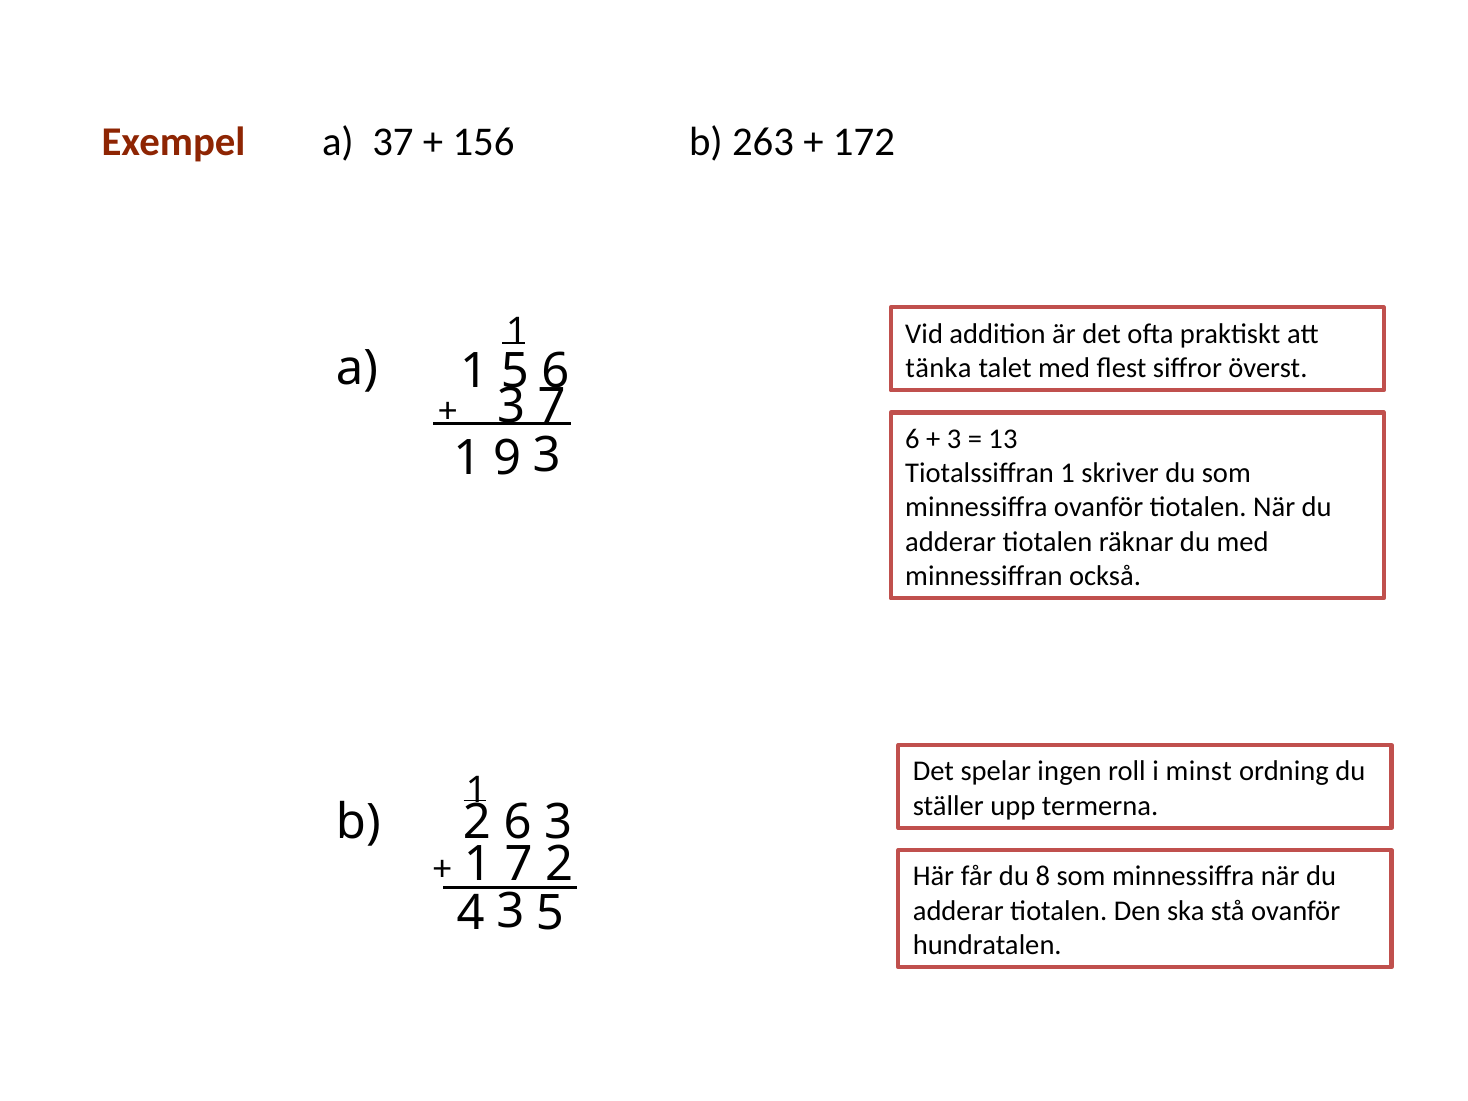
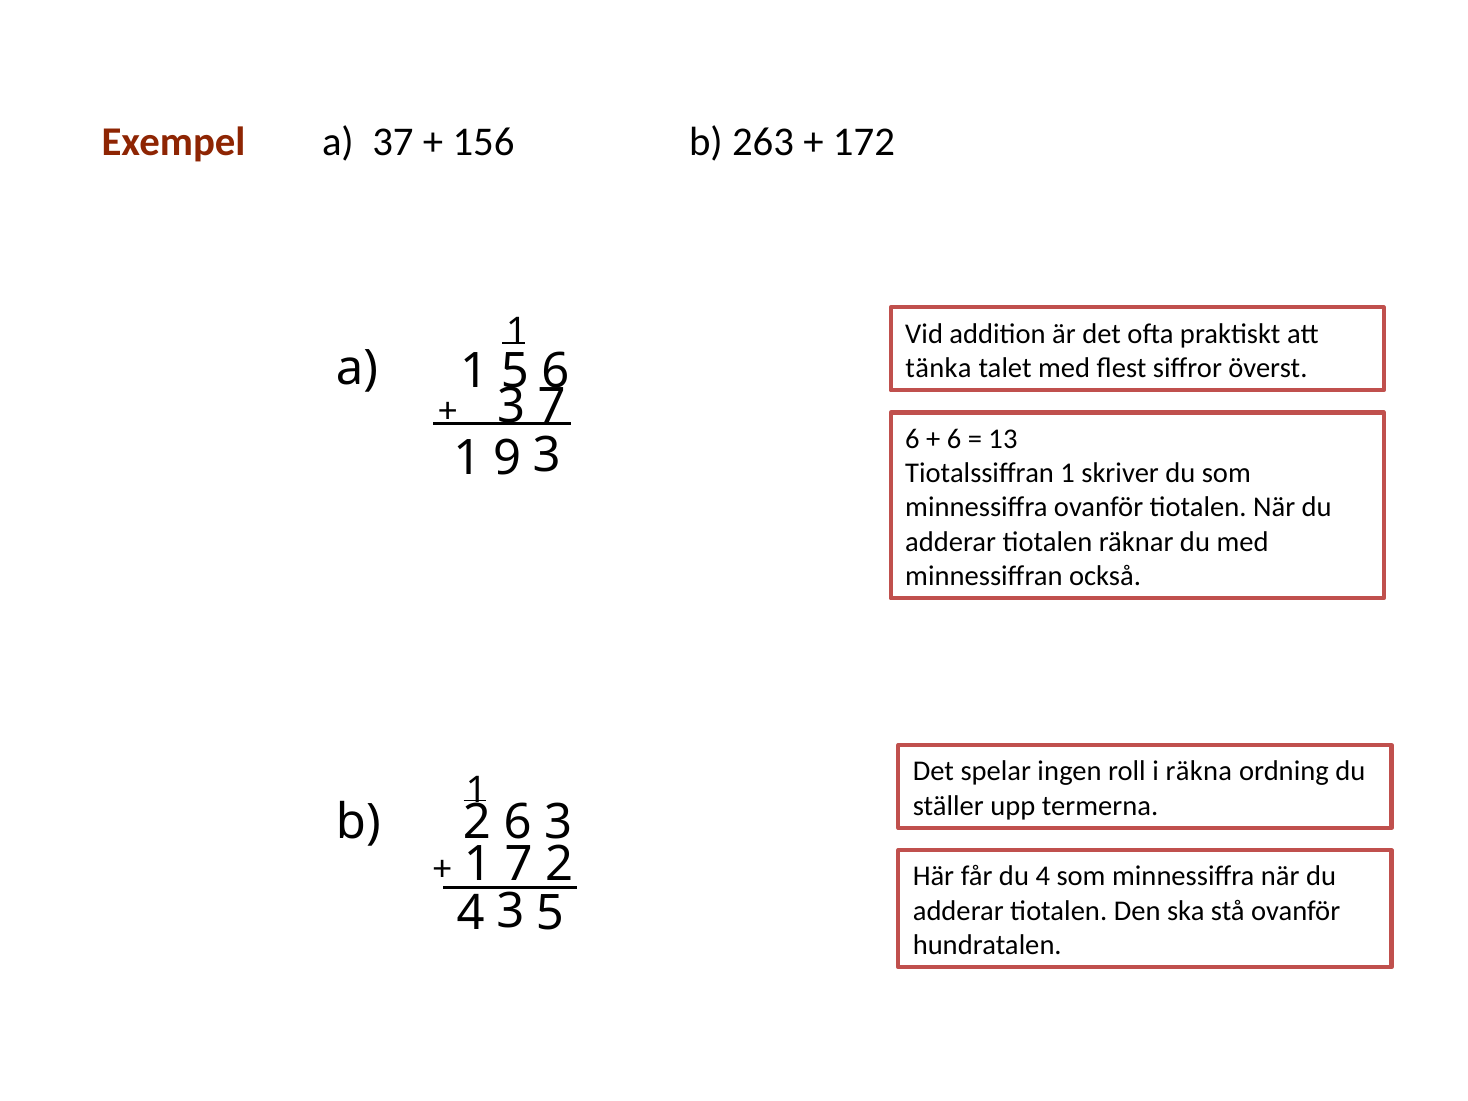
3: 3 -> 6 (954, 439)
minst: minst -> räkna (1199, 771)
du 8: 8 -> 4 (1043, 876)
